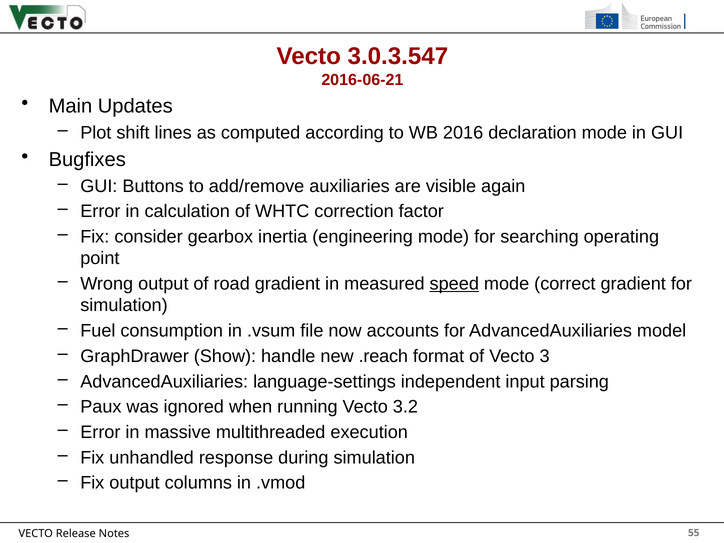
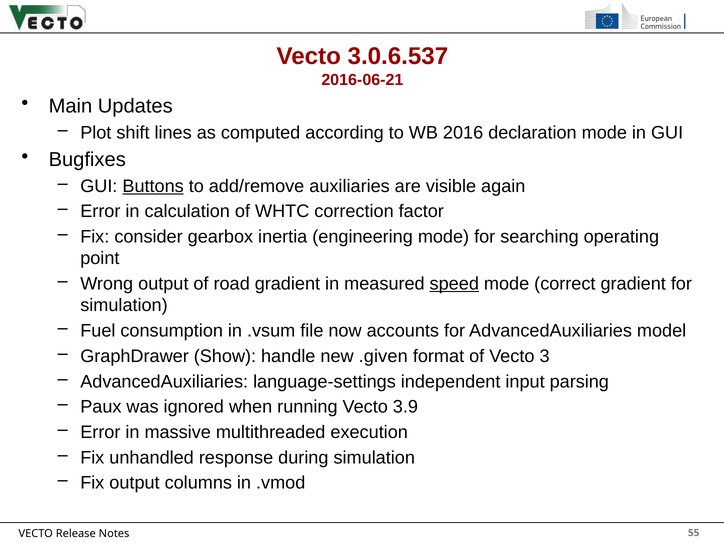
3.0.3.547: 3.0.3.547 -> 3.0.6.537 (398, 56)
Buttons underline: none -> present (153, 186)
.reach: .reach -> .given (383, 356)
3.2: 3.2 -> 3.9 (405, 407)
